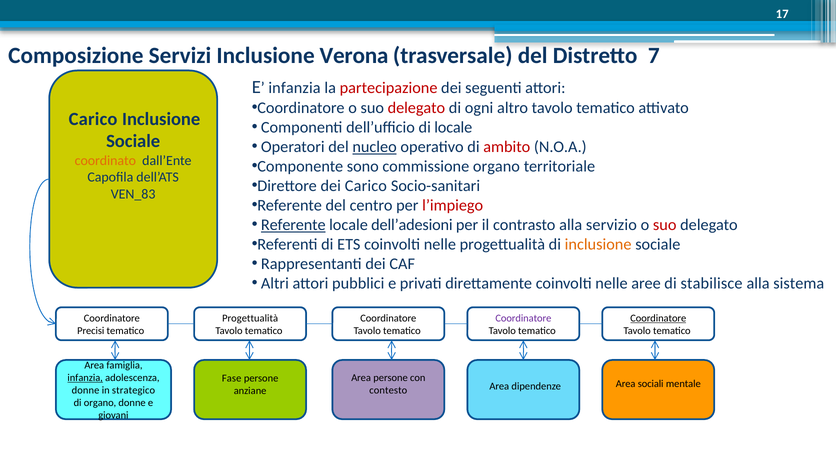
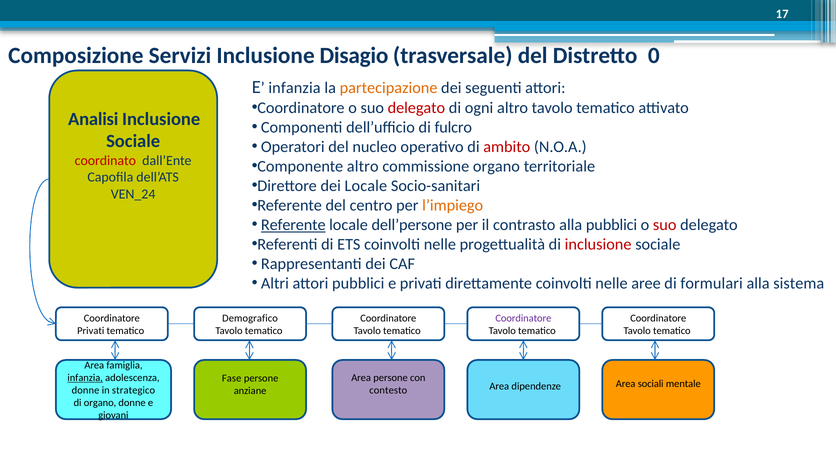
Verona: Verona -> Disagio (354, 56)
7: 7 -> 0 (654, 56)
partecipazione colour: red -> orange (389, 88)
Carico: Carico -> Analisi (93, 119)
di locale: locale -> fulcro (453, 127)
nucleo underline: present -> none (375, 147)
coordinato colour: orange -> red (105, 161)
Componente sono: sono -> altro (363, 166)
dei Carico: Carico -> Locale (366, 186)
VEN_83: VEN_83 -> VEN_24 (133, 194)
l’impiego colour: red -> orange (453, 205)
dell’adesioni: dell’adesioni -> dell’persone (412, 225)
alla servizio: servizio -> pubblici (612, 225)
inclusione colour: orange -> red (598, 244)
stabilisce: stabilisce -> formulari (712, 283)
Progettualità: Progettualità -> Demografico (250, 318)
Coordinatore underline: present -> none (658, 318)
Precisi: Precisi -> Privati (91, 331)
